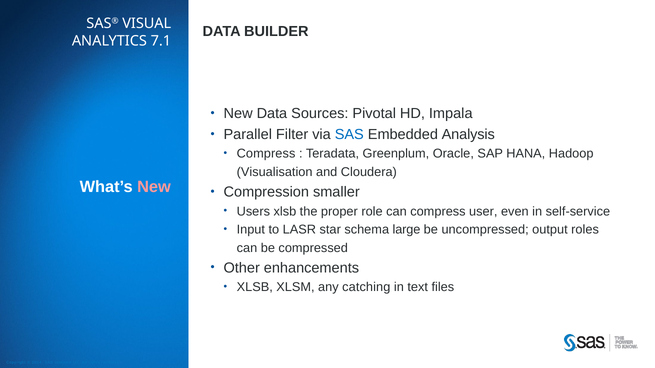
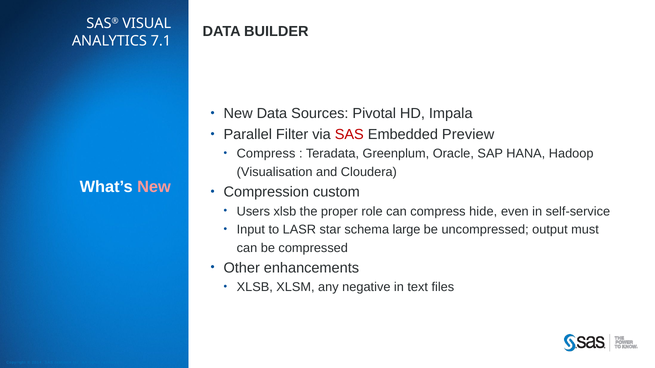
SAS colour: blue -> red (349, 135)
Analysis: Analysis -> Preview (468, 135)
smaller: smaller -> custom (336, 192)
user: user -> hide (483, 212)
roles: roles -> must (585, 230)
catching: catching -> negative (366, 288)
